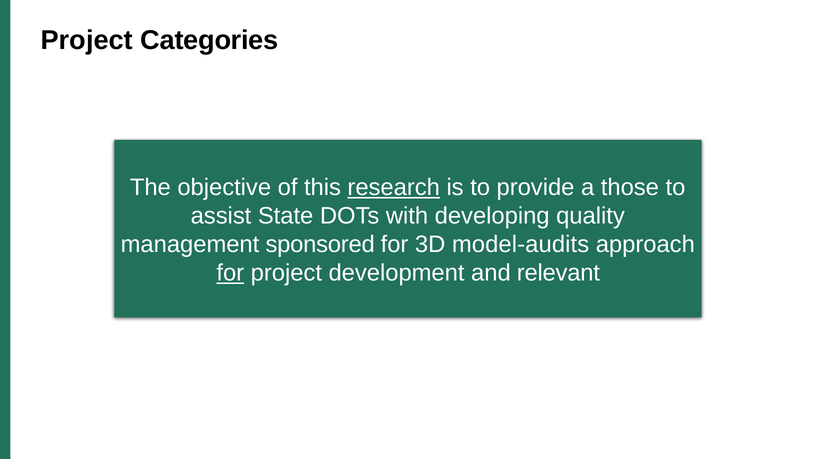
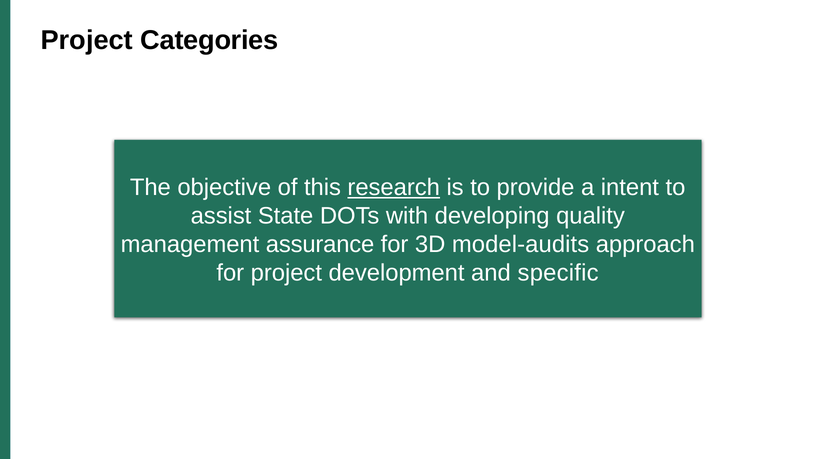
those: those -> intent (630, 187)
sponsored: sponsored -> assurance (320, 245)
for underline: present -> none (230, 273)
relevant: relevant -> specific (558, 273)
